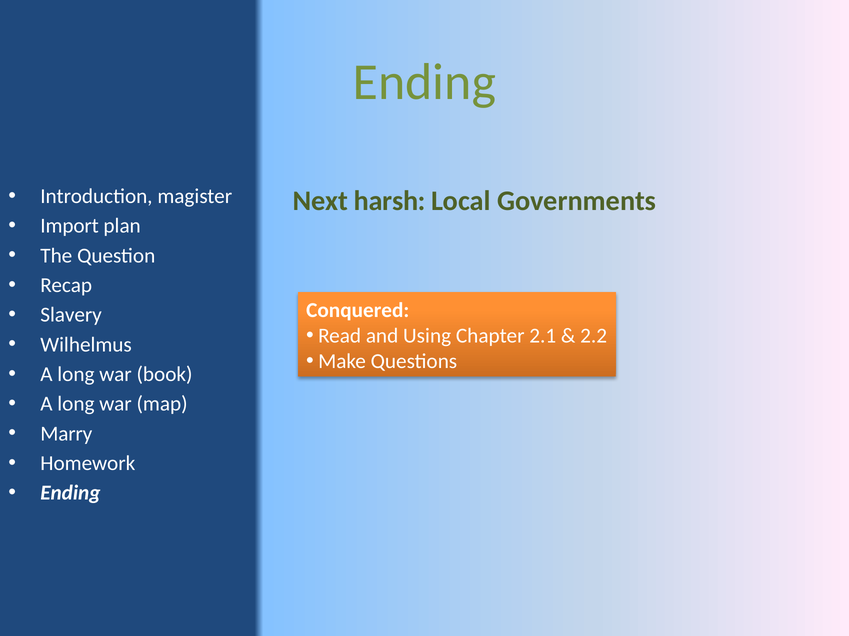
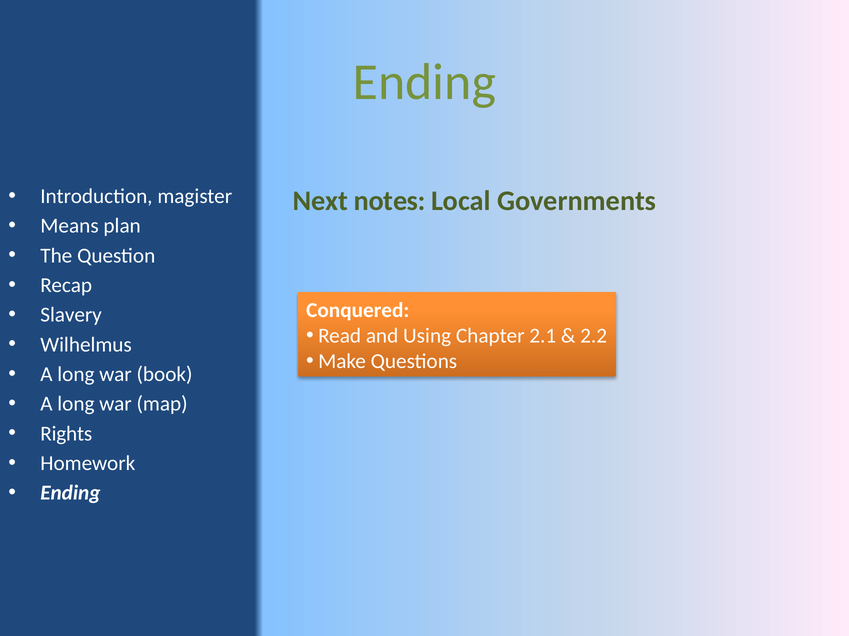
harsh: harsh -> notes (390, 201)
Import: Import -> Means (70, 226)
Marry: Marry -> Rights (66, 434)
